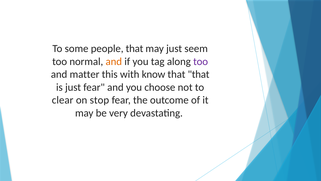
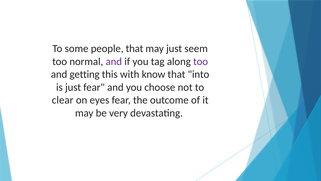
and colour: orange -> purple (114, 61)
matter: matter -> getting (85, 74)
that that: that -> into (199, 74)
stop: stop -> eyes (99, 100)
